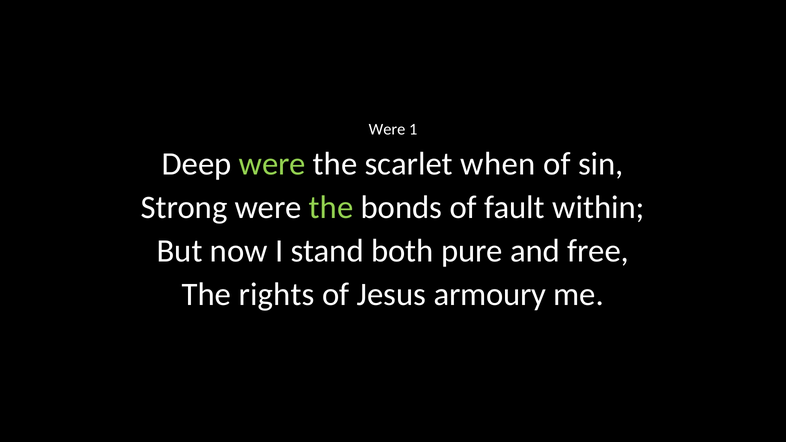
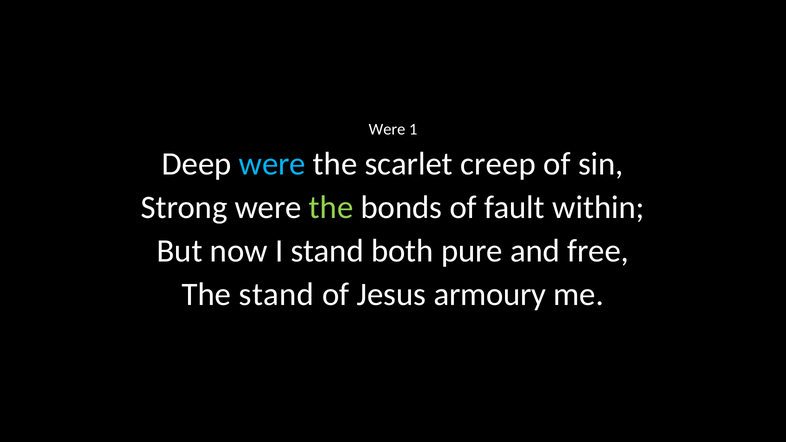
were colour: light green -> light blue (272, 164)
when: when -> creep (498, 164)
The rights: rights -> stand (276, 295)
